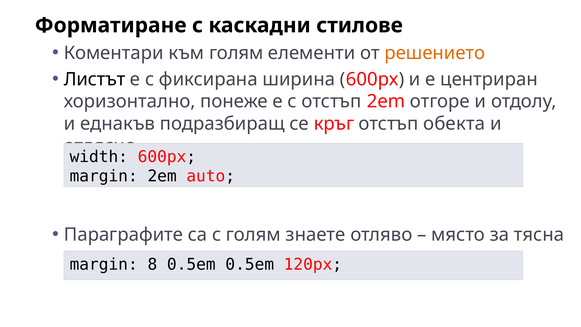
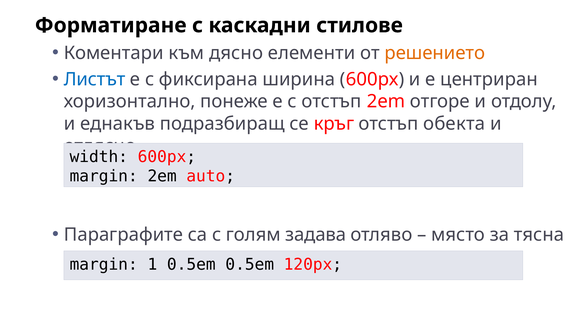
към голям: голям -> дясно (236, 53)
Листът colour: black -> blue (95, 79)
знаете: знаете -> задава (316, 235)
8: 8 -> 1 (152, 264)
